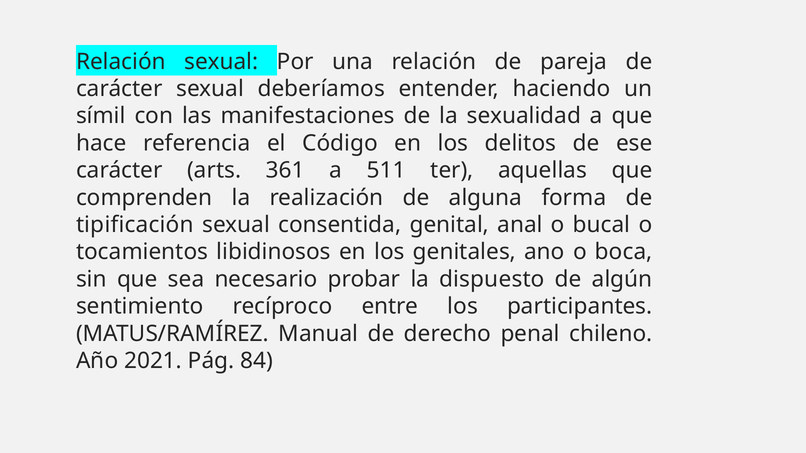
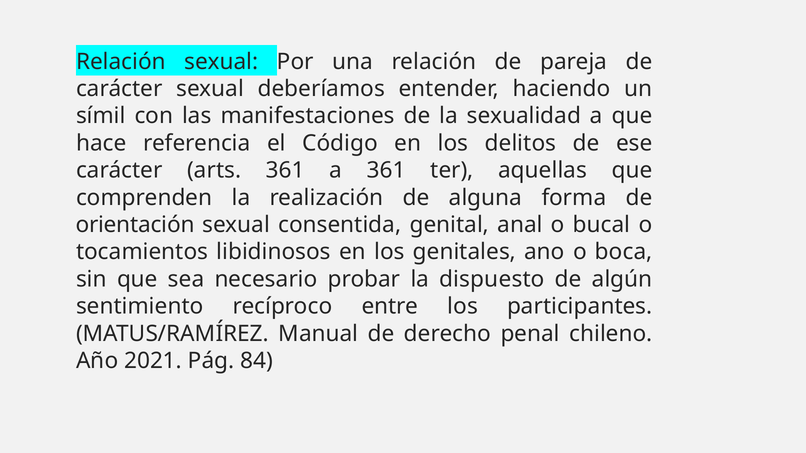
a 511: 511 -> 361 (386, 170)
tipificación: tipificación -> orientación (135, 225)
